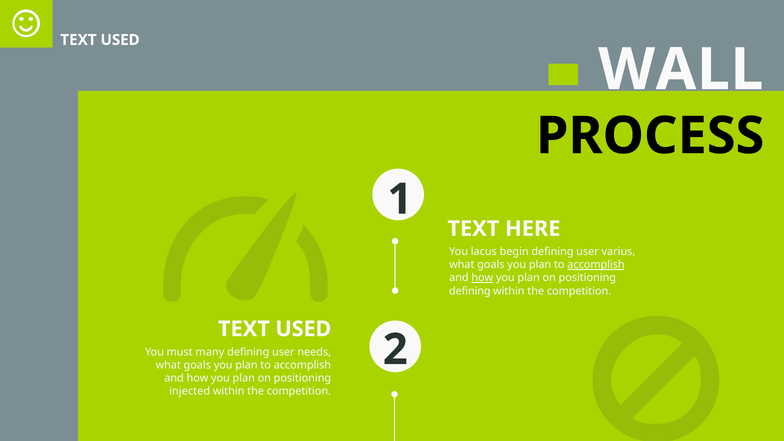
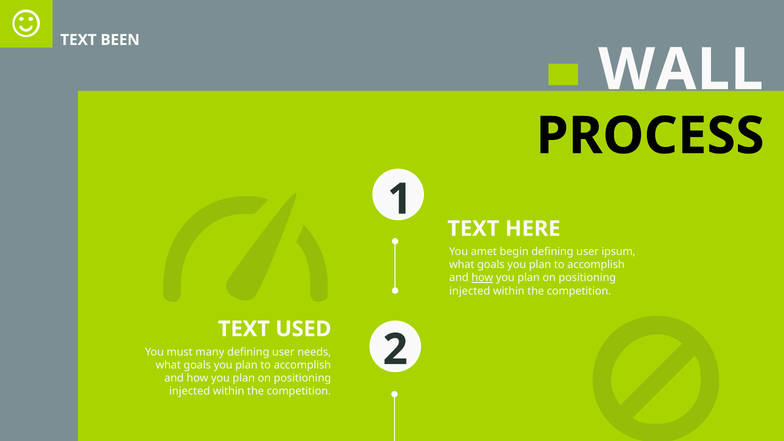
USED: USED -> BEEN (120, 40)
lacus: lacus -> amet (484, 252)
varius: varius -> ipsum (619, 252)
accomplish underline: present -> none (596, 265)
defining: defining -> injected (470, 291)
